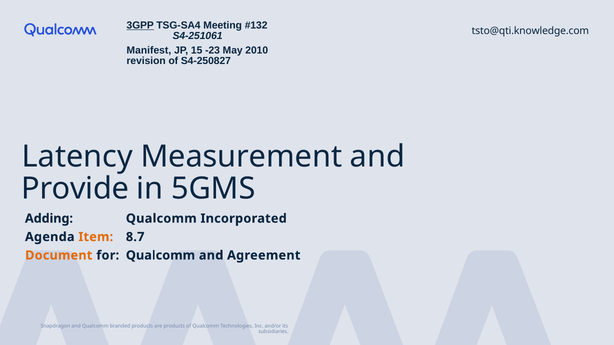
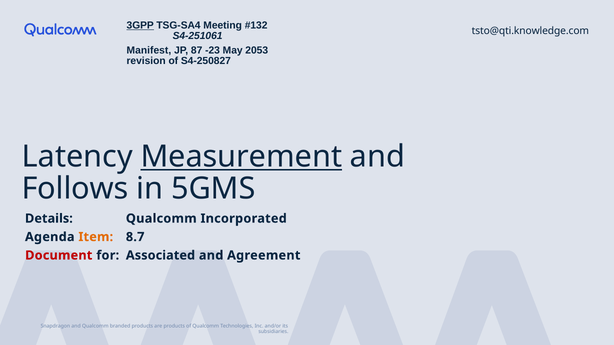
15: 15 -> 87 (197, 50)
2010: 2010 -> 2053 (257, 50)
Measurement underline: none -> present (241, 157)
Provide: Provide -> Follows (75, 189)
Adding: Adding -> Details (49, 219)
Document colour: orange -> red (59, 256)
for Qualcomm: Qualcomm -> Associated (160, 256)
